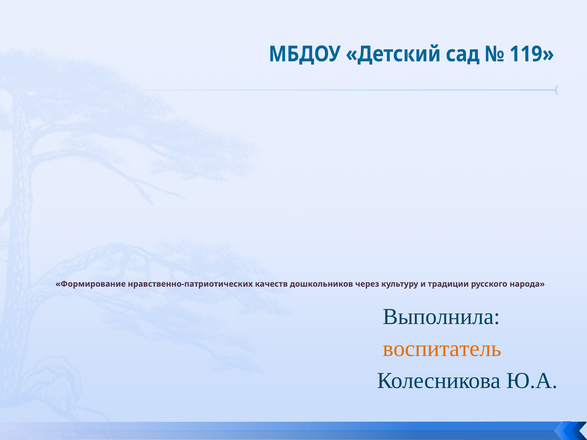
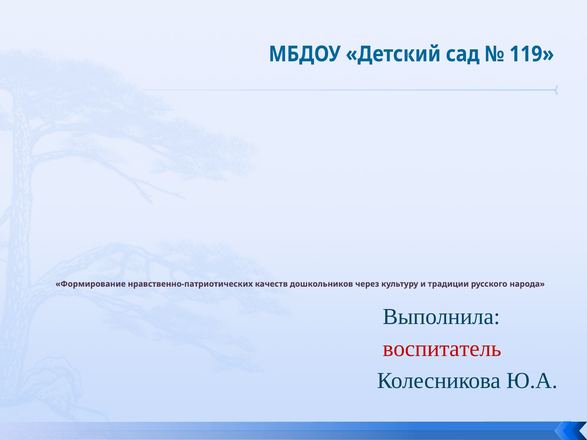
воспитатель colour: orange -> red (442, 349)
